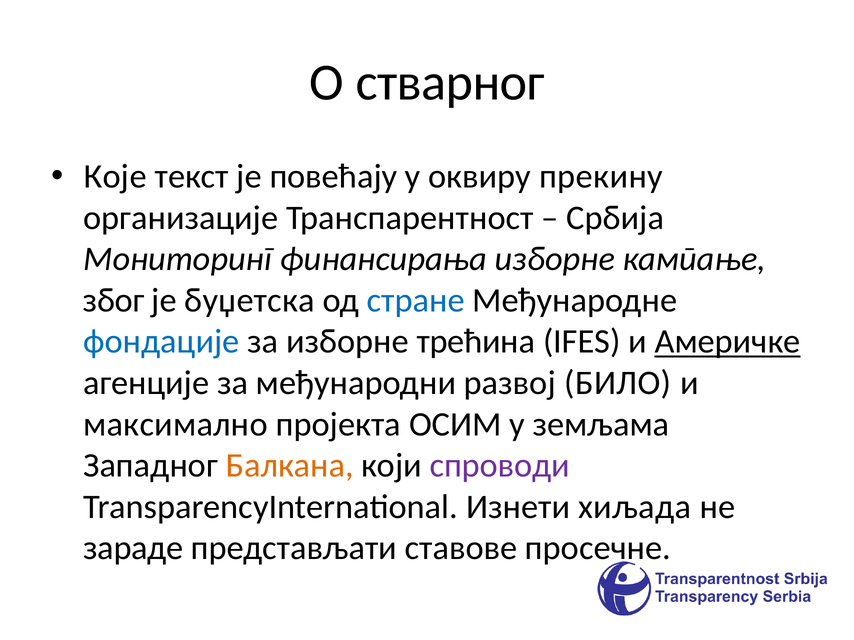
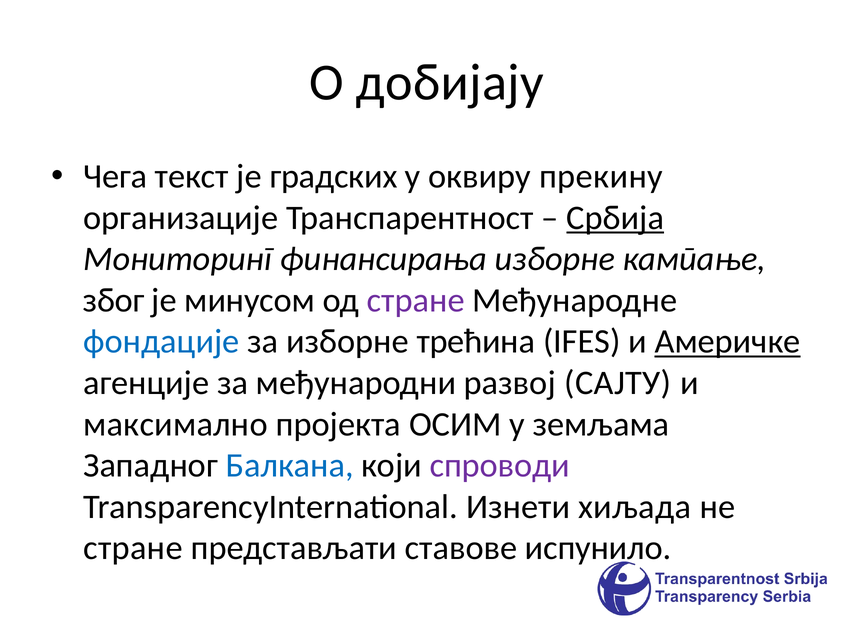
стварног: стварног -> добијају (450, 83)
Које: Које -> Чега (115, 177)
повећају: повећају -> градских (333, 177)
Србија underline: none -> present (615, 218)
буџетска: буџетска -> минусом (250, 301)
стране colour: blue -> purple (416, 301)
БИЛО: БИЛО -> САЈТУ (618, 383)
Балкана colour: orange -> blue (290, 466)
зараде: зараде -> стране (133, 548)
просечне: просечне -> испунило (598, 548)
